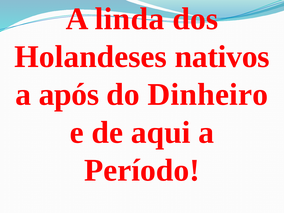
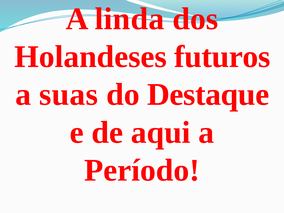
nativos: nativos -> futuros (222, 57)
após: após -> suas (69, 95)
Dinheiro: Dinheiro -> Destaque (208, 95)
